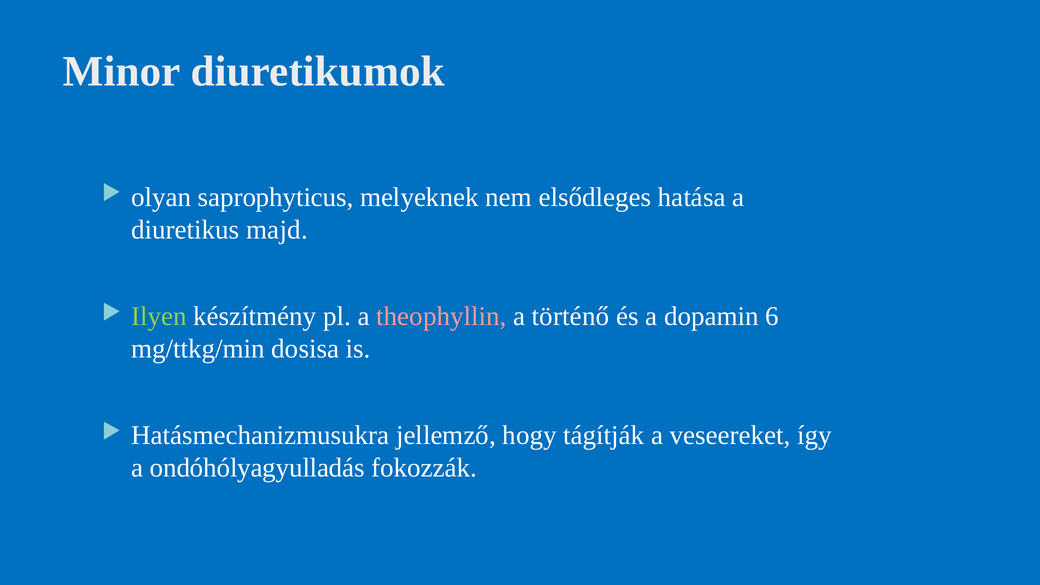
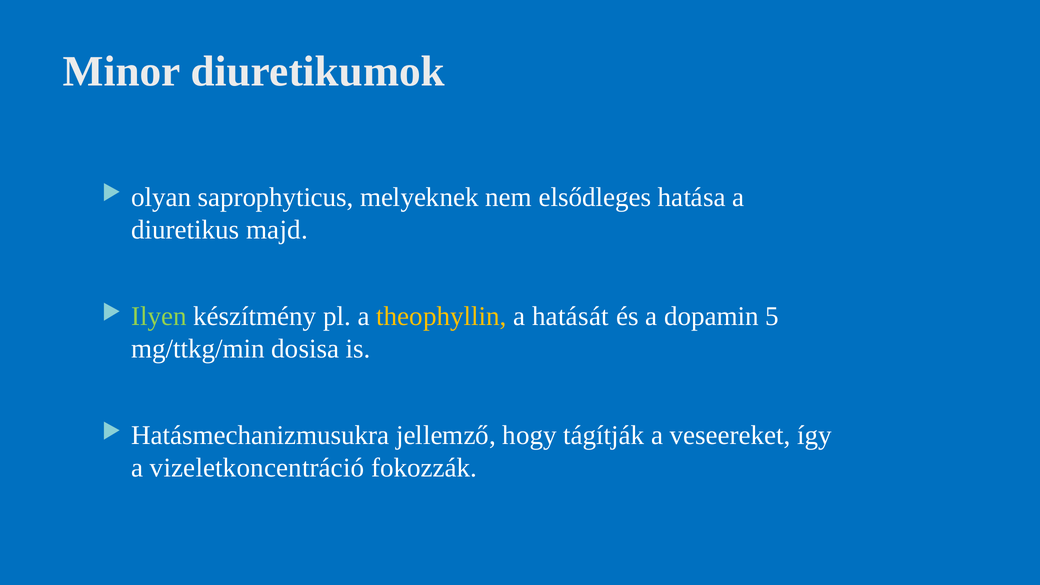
theophyllin colour: pink -> yellow (441, 316)
történő: történő -> hatását (570, 316)
6: 6 -> 5 (772, 316)
ondóhólyagyulladás: ondóhólyagyulladás -> vizeletkoncentráció (257, 468)
